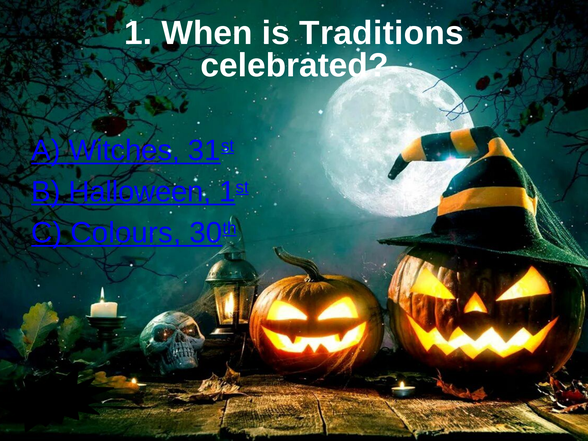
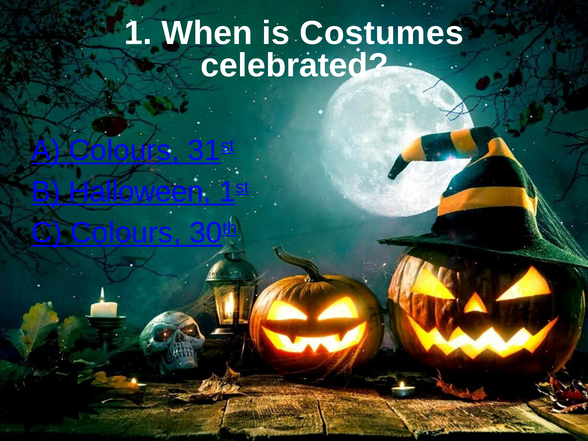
Traditions: Traditions -> Costumes (382, 33)
A Witches: Witches -> Colours (124, 151)
